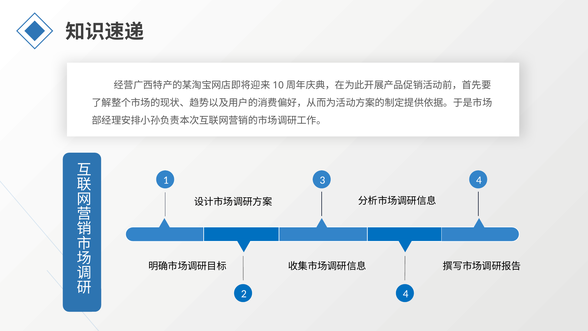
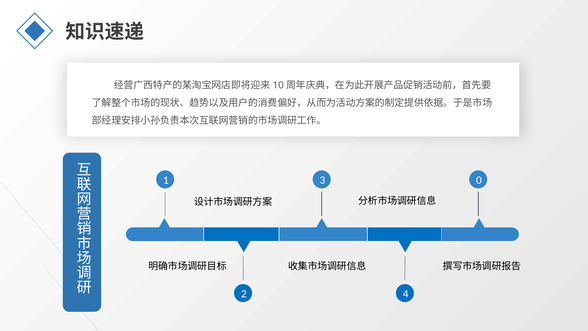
3 4: 4 -> 0 (479, 180)
